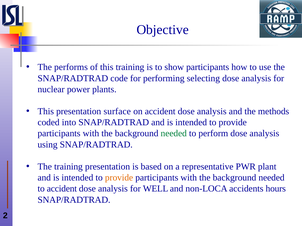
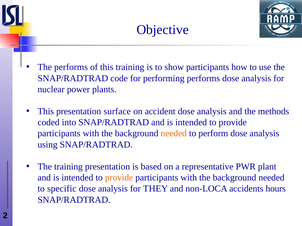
performing selecting: selecting -> performs (203, 78)
needed colour: green -> orange (174, 134)
to accident: accident -> specific (62, 189)
WELL: WELL -> THEY (156, 189)
